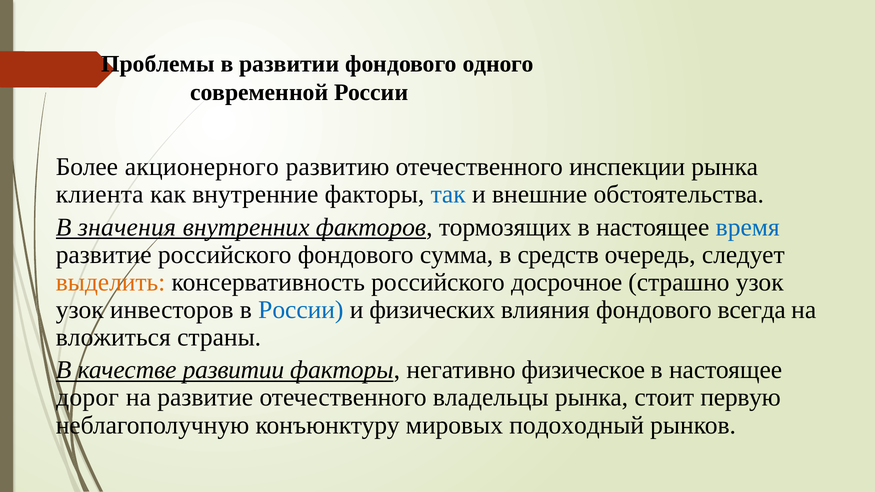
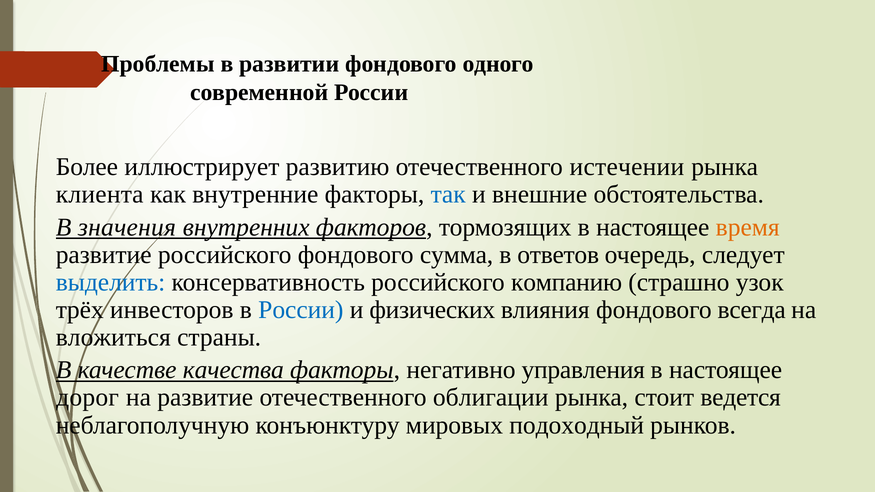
акционерного: акционерного -> иллюстрирует (202, 167)
инспекции: инспекции -> истечении (627, 167)
время colour: blue -> orange (748, 227)
средств: средств -> ответов (558, 255)
выделить colour: orange -> blue (111, 282)
досрочное: досрочное -> компанию (567, 282)
узок: узок -> трёх (80, 310)
качестве развитии: развитии -> качества (233, 370)
физическое: физическое -> управления (583, 370)
владельцы: владельцы -> облигации (491, 398)
первую: первую -> ведется (741, 398)
